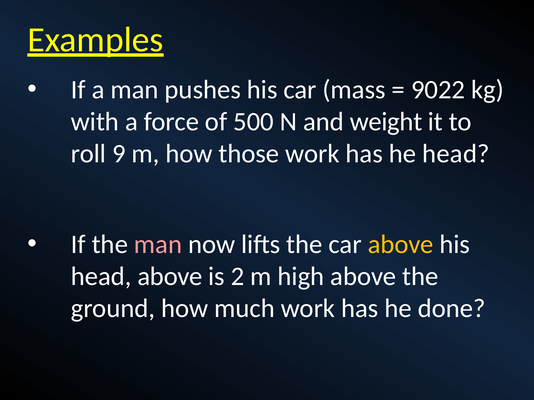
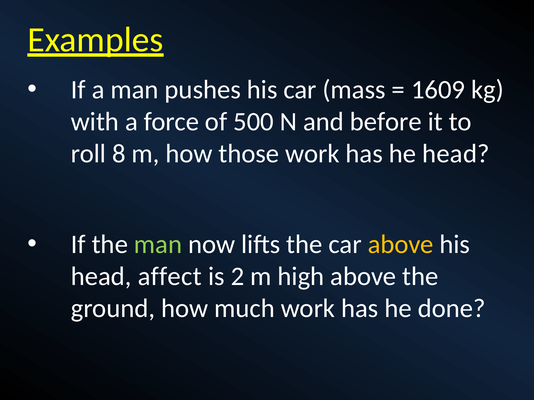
9022: 9022 -> 1609 (438, 90)
weight: weight -> before (386, 122)
9: 9 -> 8 (119, 154)
man colour: pink -> light green (158, 245)
head above: above -> affect (170, 277)
